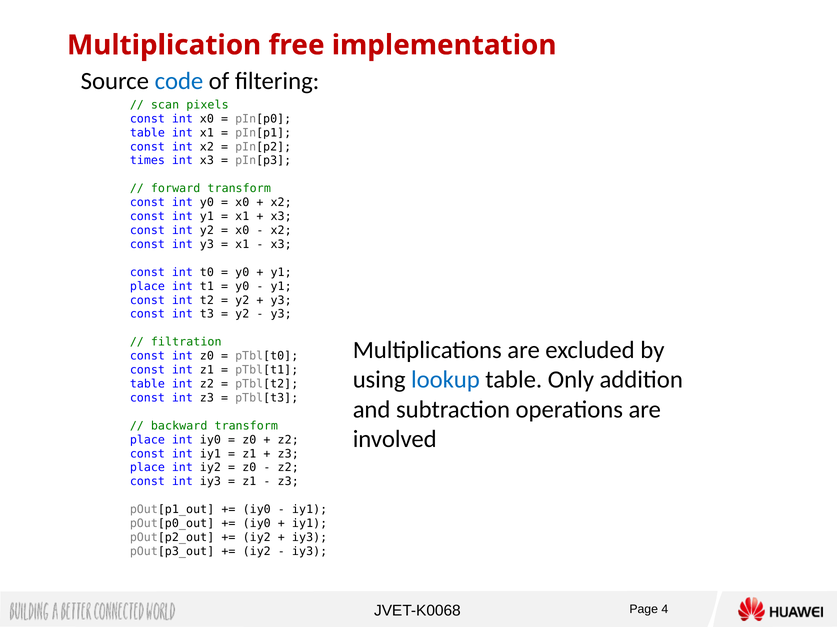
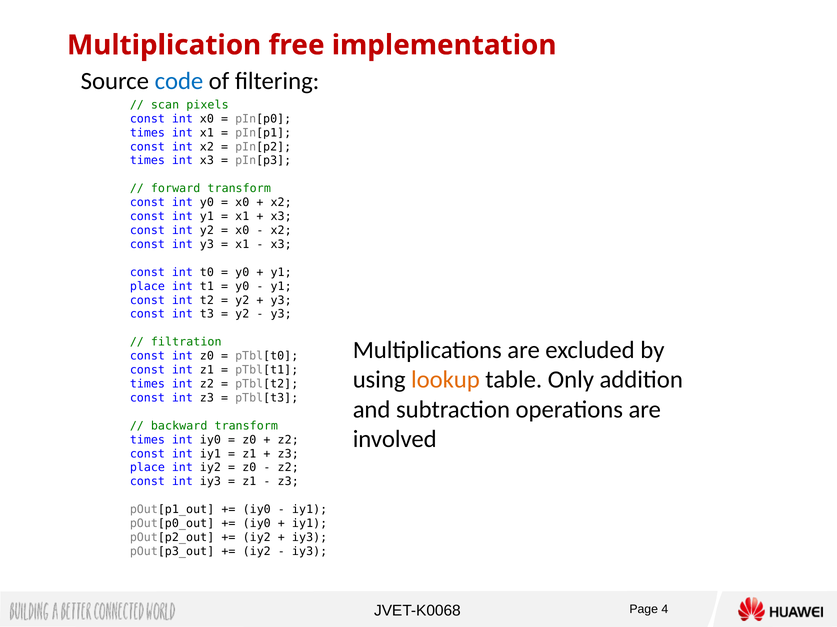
table: table -> times (147, 133)
lookup colour: blue -> orange (445, 380)
table: table -> times (147, 384)
place: place -> times (147, 440)
